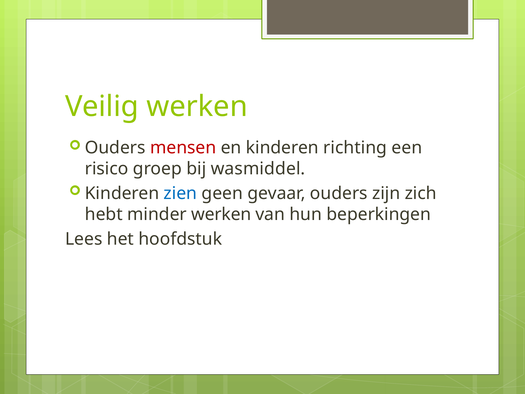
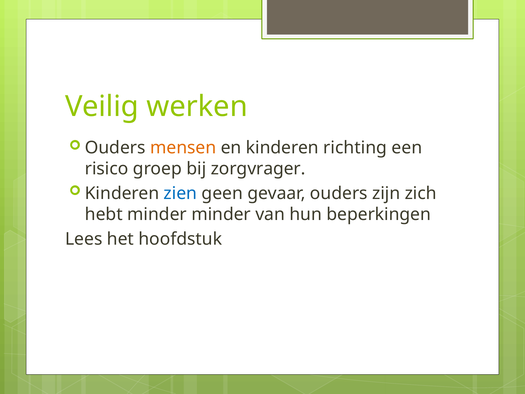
mensen colour: red -> orange (183, 148)
wasmiddel: wasmiddel -> zorgvrager (258, 169)
minder werken: werken -> minder (221, 214)
